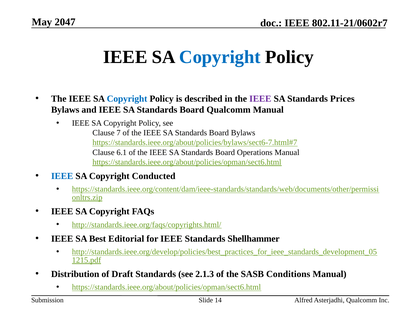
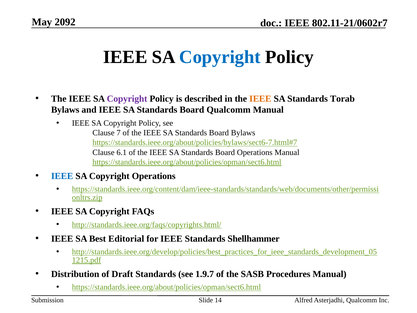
2047: 2047 -> 2092 (65, 22)
Copyright colour: blue -> purple (127, 99)
IEEE colour: purple -> orange (260, 99)
Prices: Prices -> Torab (342, 99)
Copyright Conducted: Conducted -> Operations (154, 176)
2.1.3: 2.1.3 -> 1.9.7 (205, 274)
Conditions: Conditions -> Procedures (288, 274)
